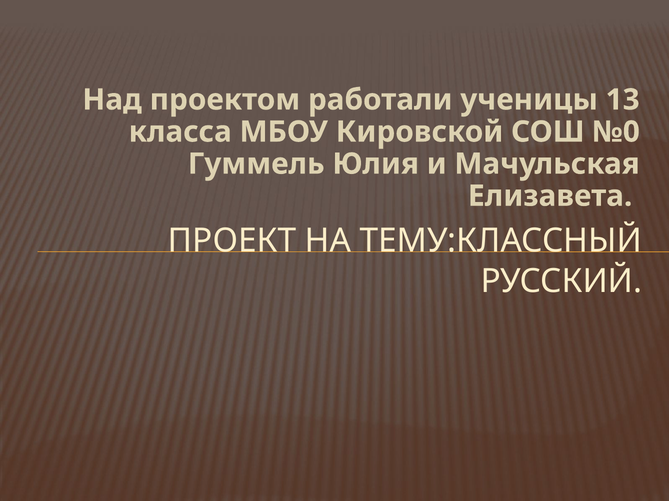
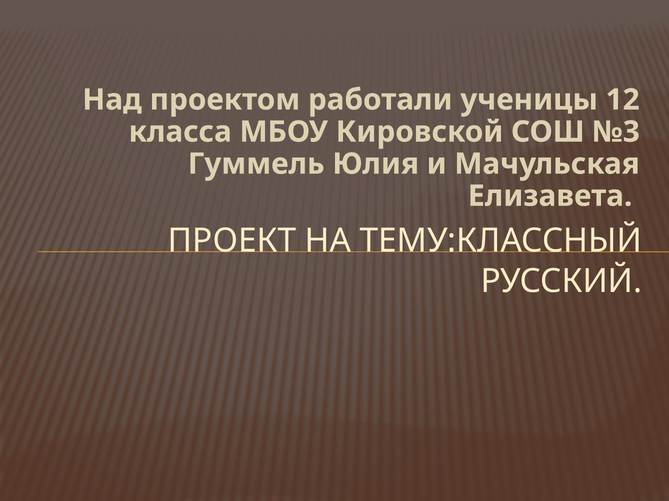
13: 13 -> 12 (623, 100)
№0: №0 -> №3 (616, 132)
